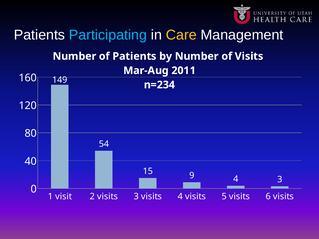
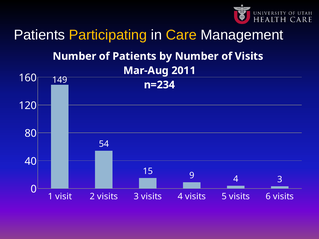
Participating colour: light blue -> yellow (108, 35)
